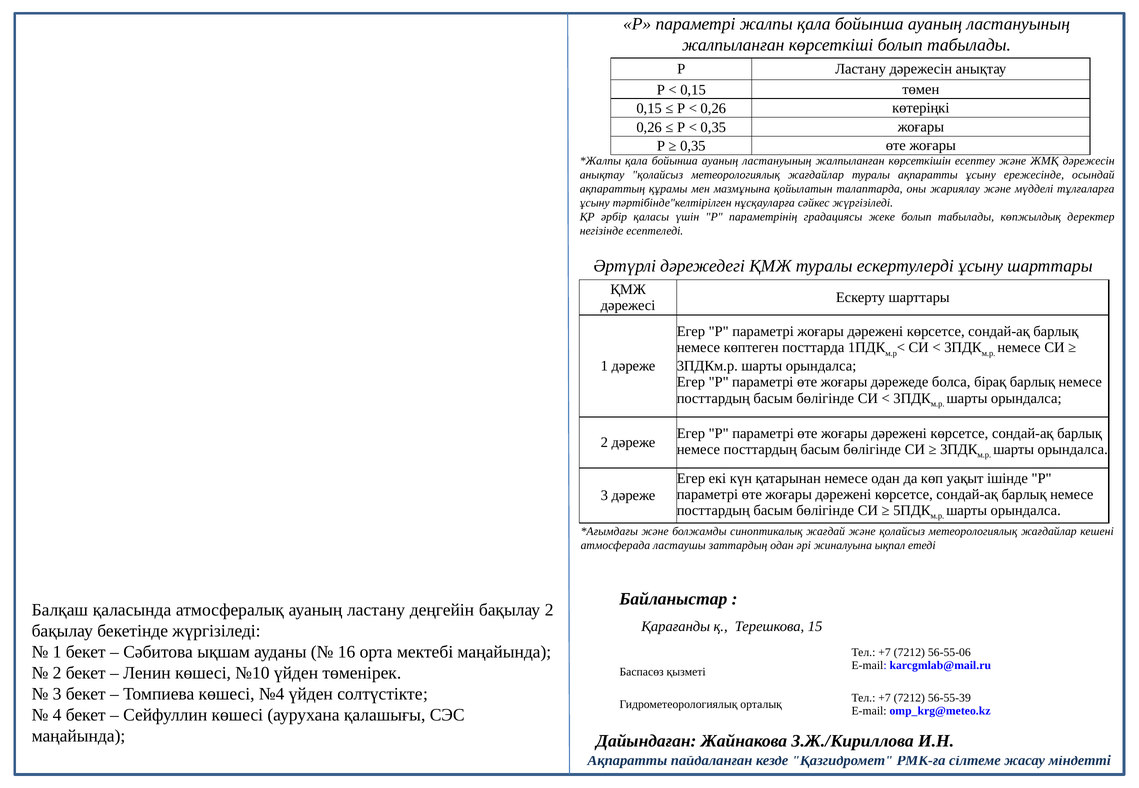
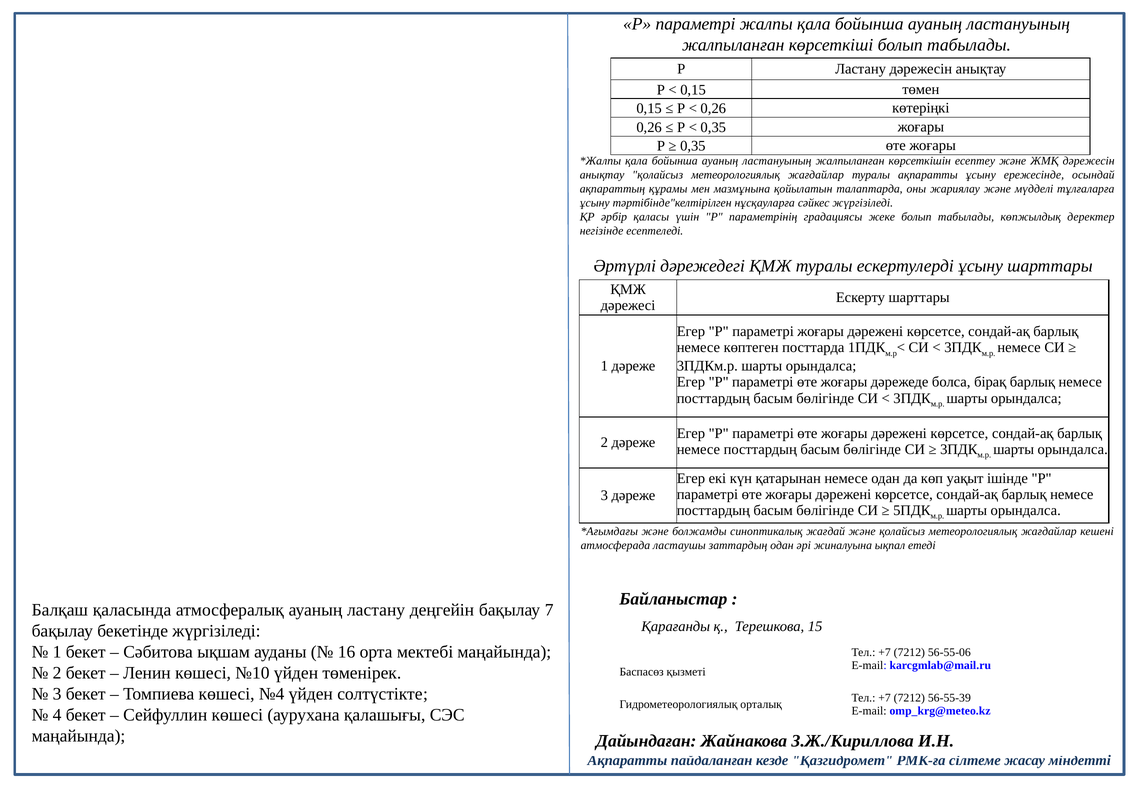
бақылау 2: 2 -> 7 (549, 611)
